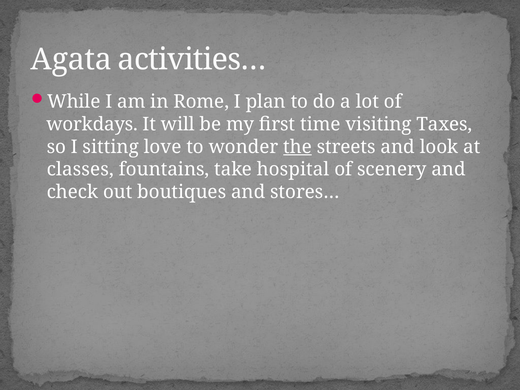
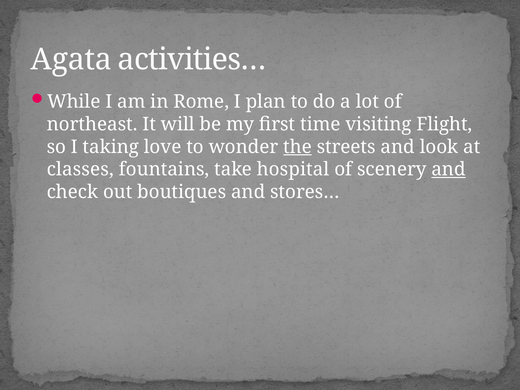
workdays: workdays -> northeast (92, 124)
Taxes: Taxes -> Flight (444, 124)
sitting: sitting -> taking (111, 147)
and underline: none -> present (449, 169)
